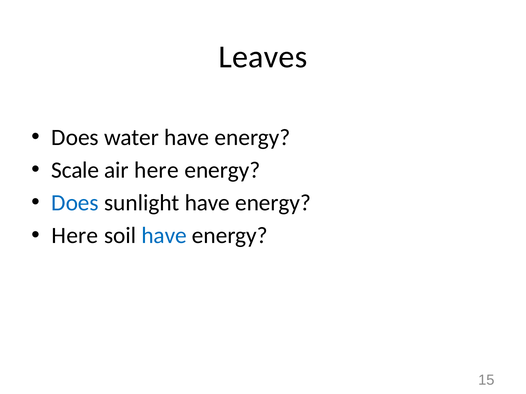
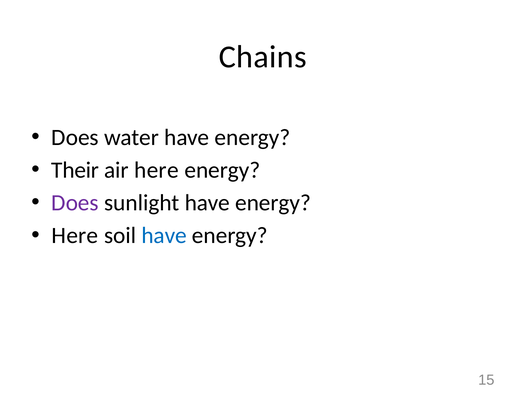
Leaves: Leaves -> Chains (263, 57)
Scale: Scale -> Their (75, 170)
Does colour: blue -> purple (75, 203)
